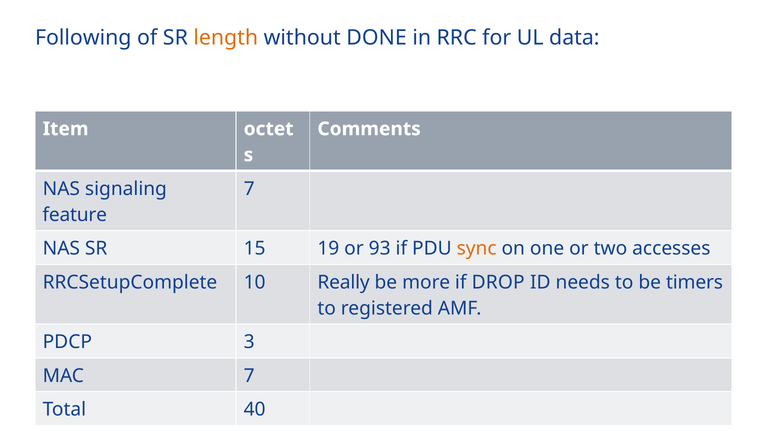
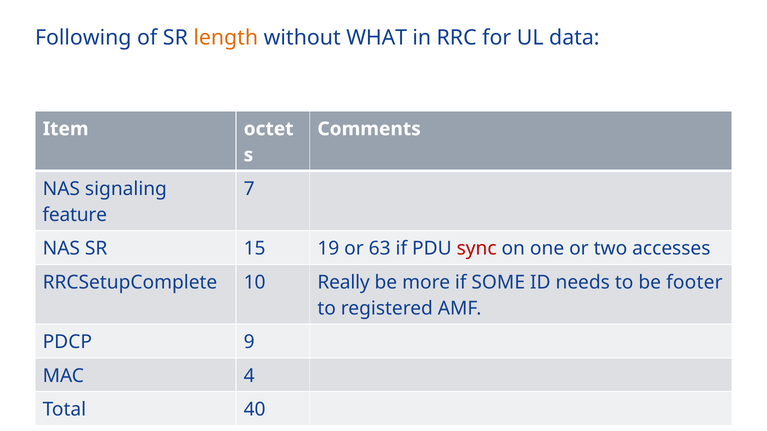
DONE: DONE -> WHAT (377, 38)
93: 93 -> 63 (380, 249)
sync colour: orange -> red (477, 249)
DROP: DROP -> SOME (498, 283)
be timers: timers -> footer (694, 283)
3: 3 -> 9 (249, 342)
MAC 7: 7 -> 4 (249, 376)
